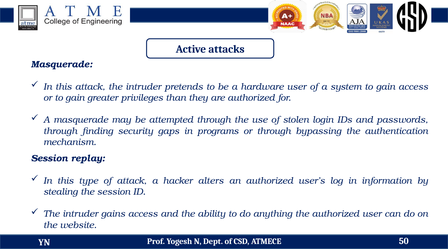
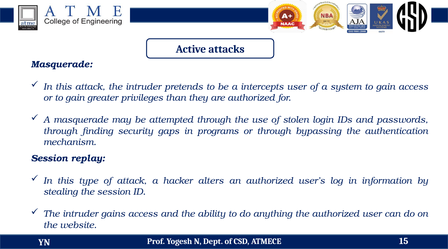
hardware: hardware -> intercepts (262, 87)
50: 50 -> 15 (404, 241)
